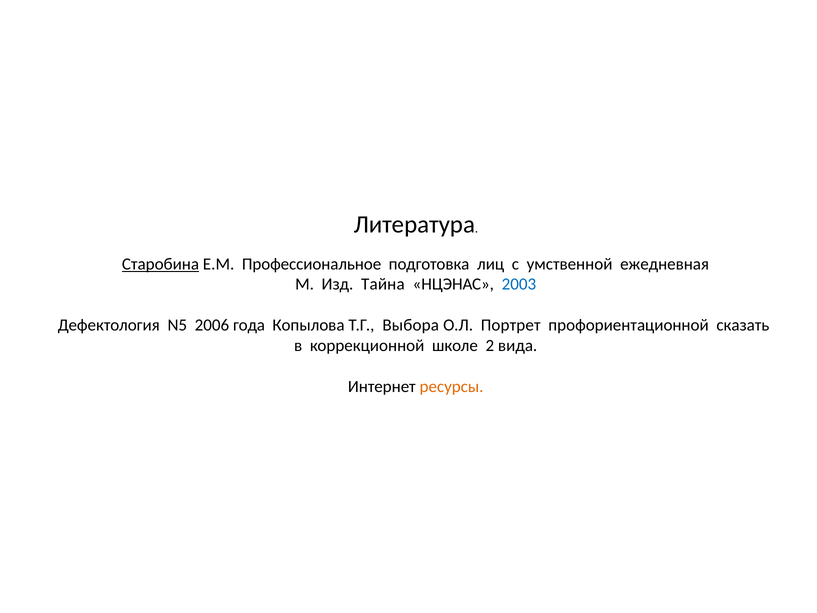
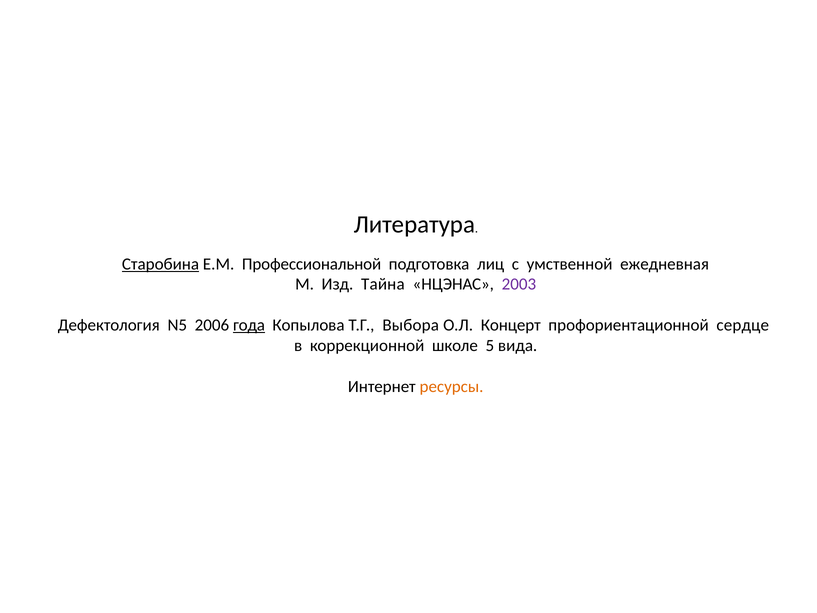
Профессиональное: Профессиональное -> Профессиональной (312, 264)
2003 colour: blue -> purple (519, 284)
года underline: none -> present (249, 325)
Портрет: Портрет -> Концерт (511, 325)
сказать: сказать -> сердце (743, 325)
2: 2 -> 5 (490, 346)
